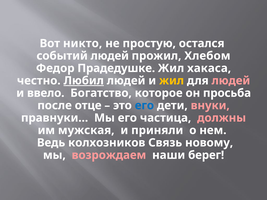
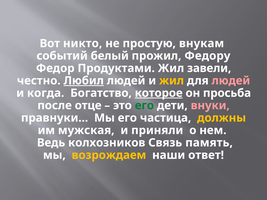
остался: остался -> внукам (202, 43)
событий людей: людей -> белый (110, 56)
Хлебом: Хлебом -> Федору (207, 56)
Прадедушке: Прадедушке -> Продуктами (116, 68)
хакаса: хакаса -> завели (209, 68)
ввело: ввело -> когда (46, 93)
которое underline: none -> present (159, 93)
его colour: blue -> green (144, 106)
должны colour: pink -> yellow (222, 118)
новому: новому -> память (209, 143)
возрождаем colour: pink -> yellow (109, 155)
берег: берег -> ответ (206, 155)
